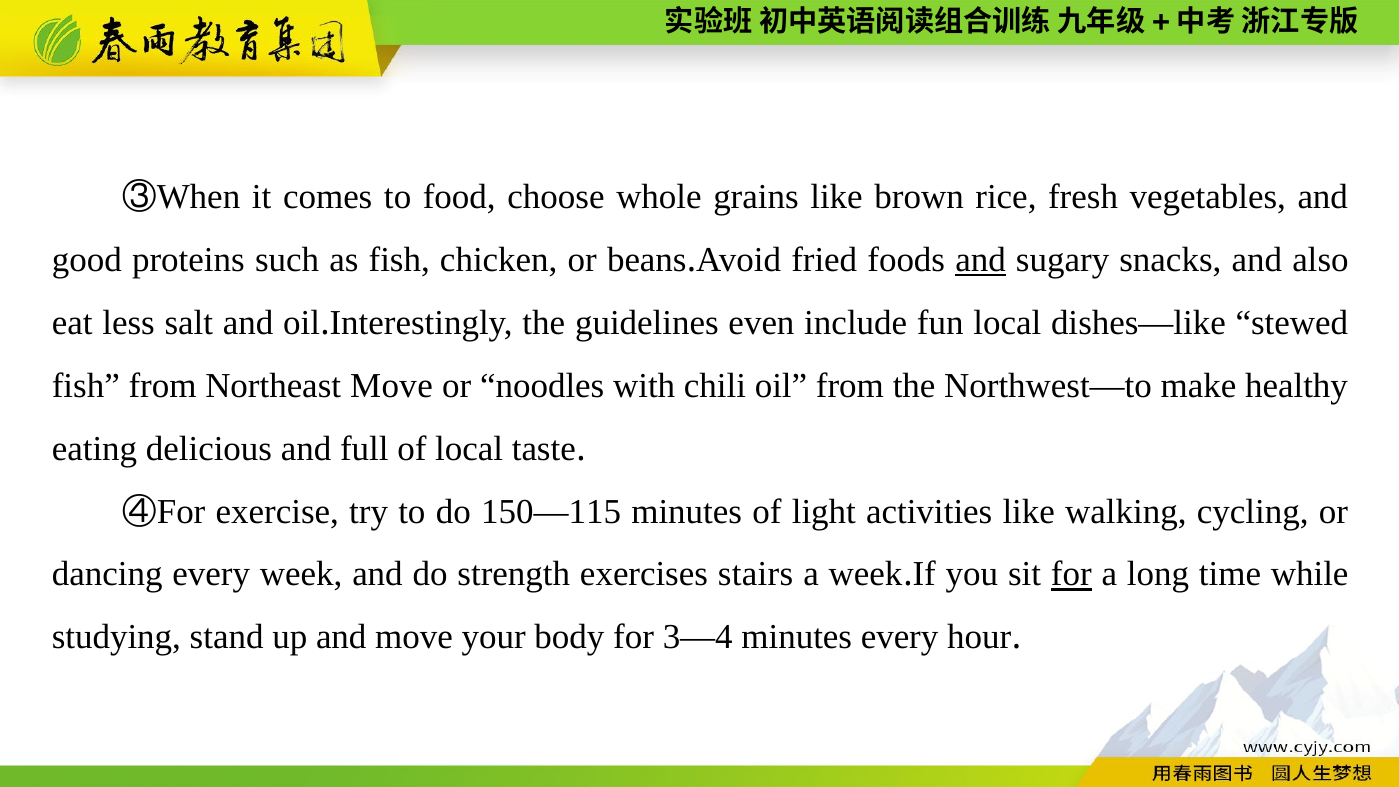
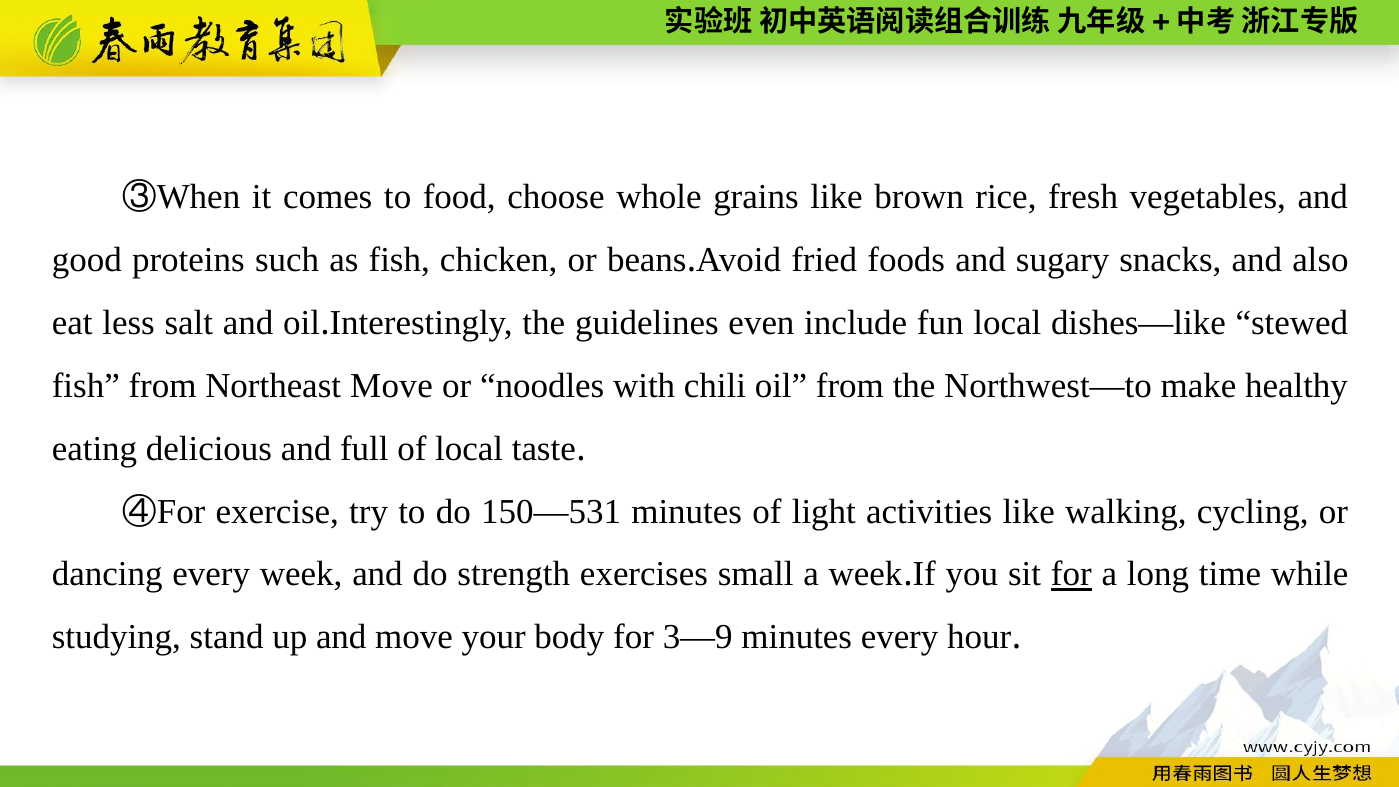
and underline: present -> none (981, 260)
150—115: 150—115 -> 150—531 (551, 511)
stairs: stairs -> small (756, 574)
3—4: 3—4 -> 3—9 (698, 637)
